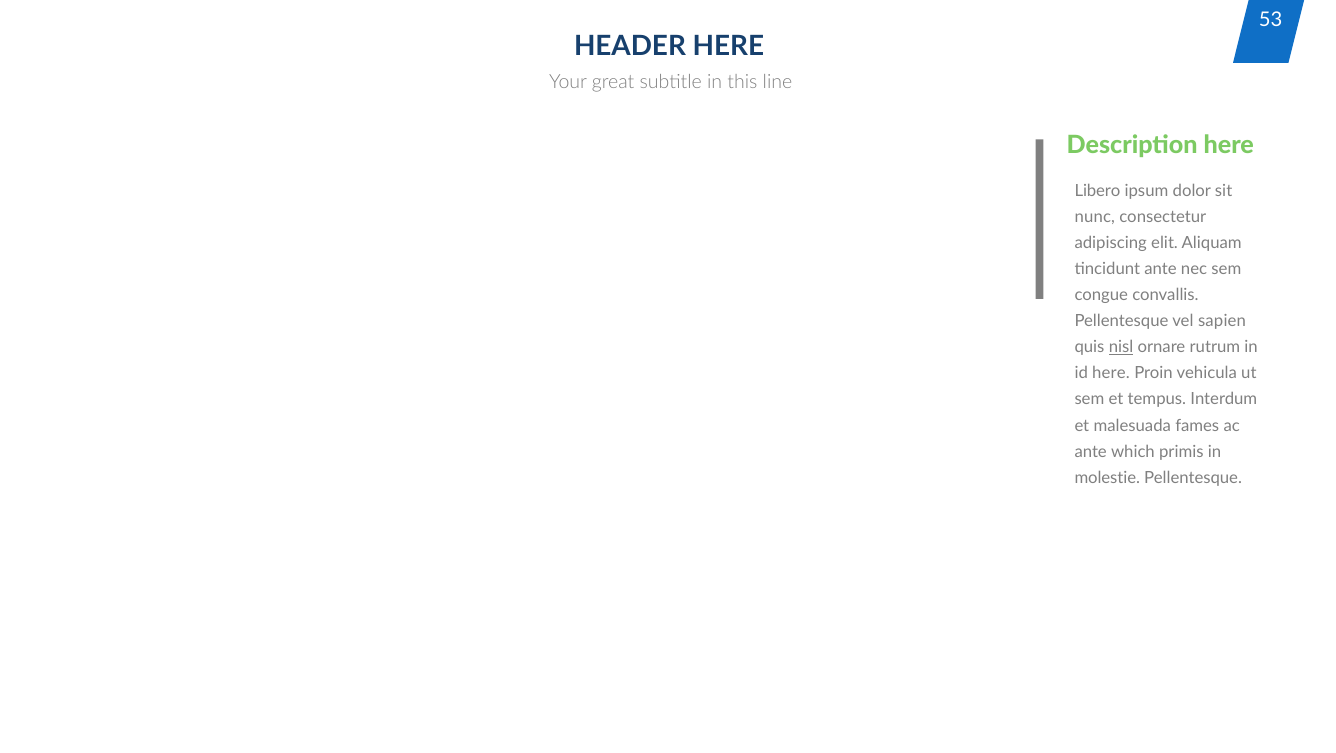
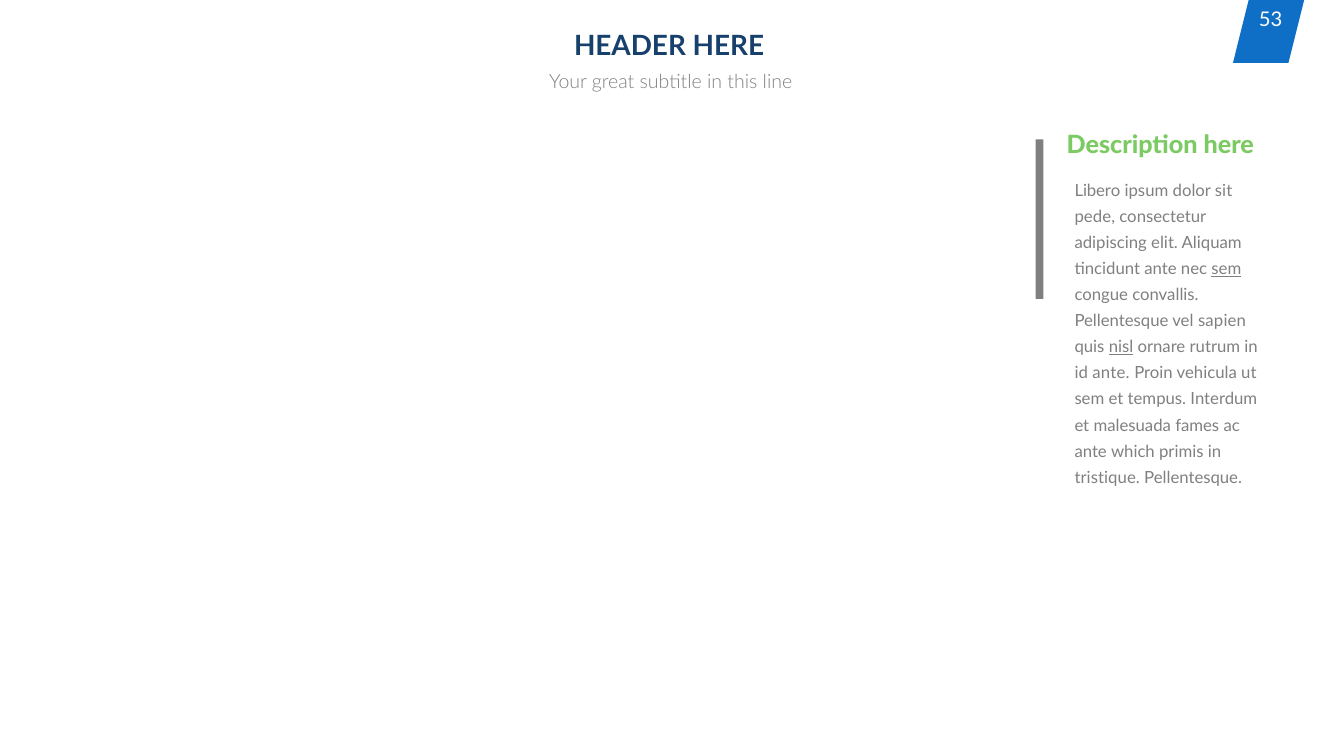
nunc: nunc -> pede (1095, 217)
sem underline: none -> present (1226, 269)
id here: here -> ante (1111, 374)
molestie: molestie -> tristique (1107, 478)
